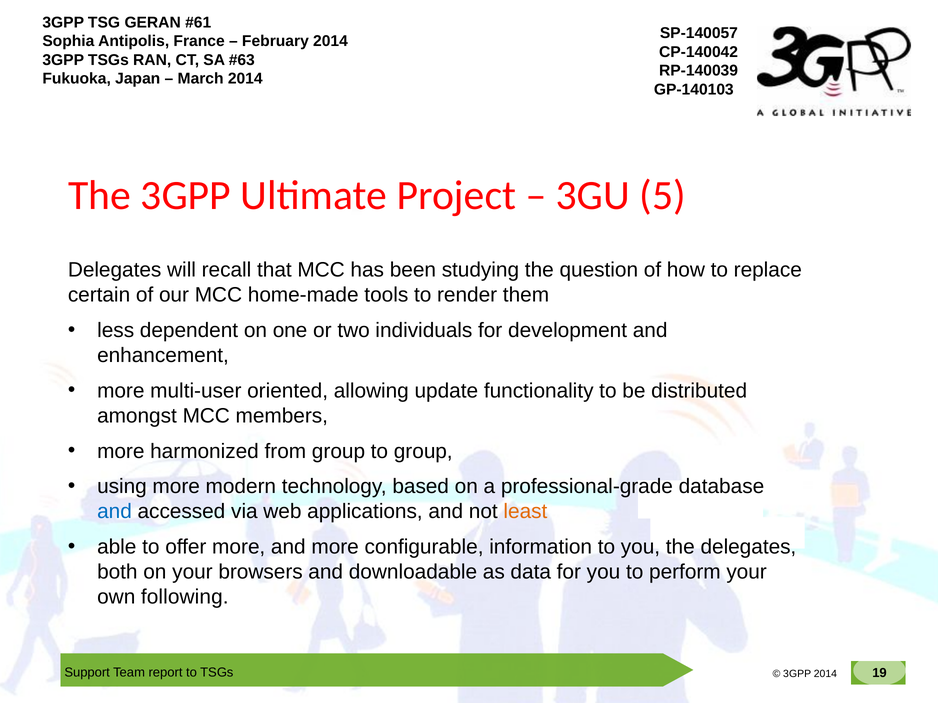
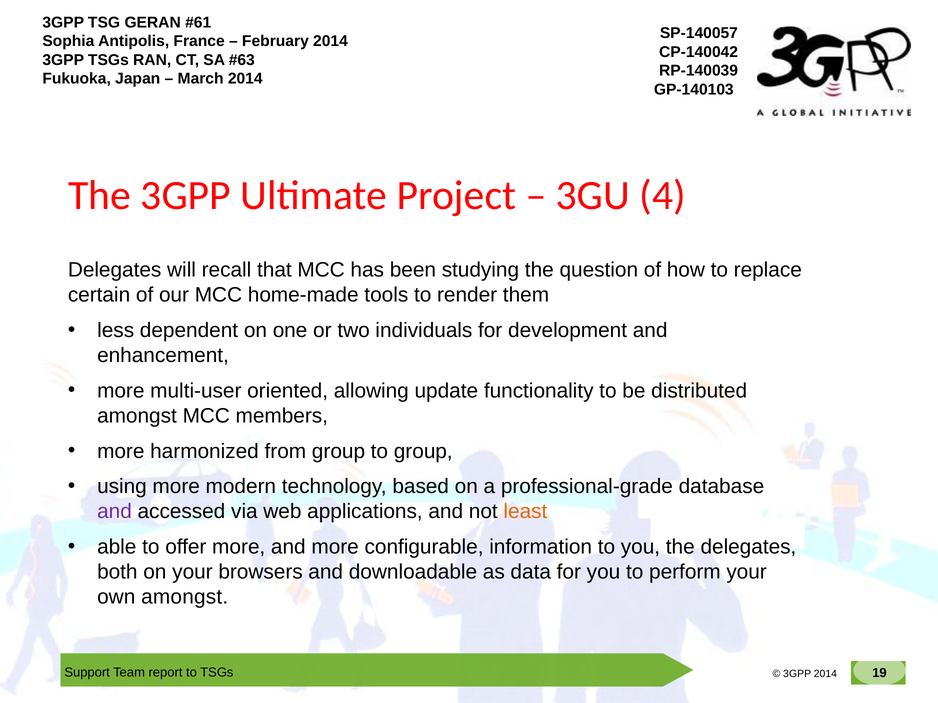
5: 5 -> 4 (663, 196)
and colour: blue -> purple (115, 512)
own following: following -> amongst (185, 597)
